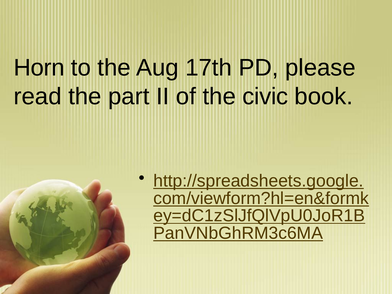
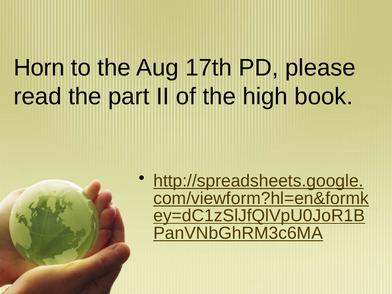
civic: civic -> high (265, 96)
